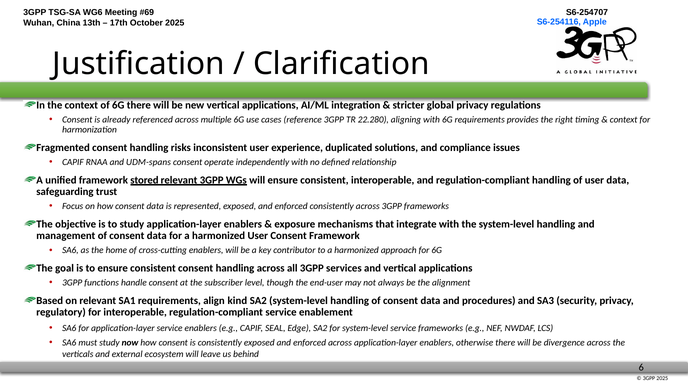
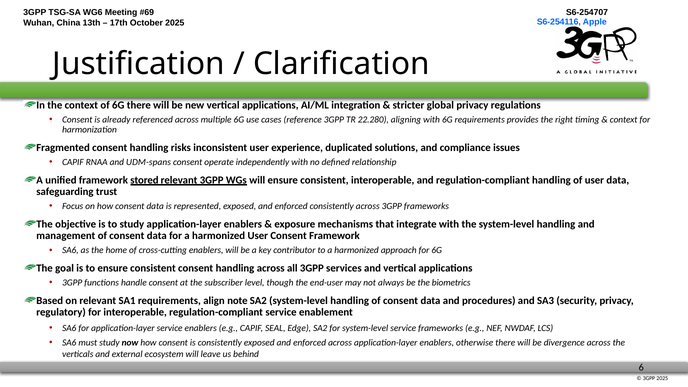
alignment: alignment -> biometrics (451, 283)
kind: kind -> note (237, 301)
